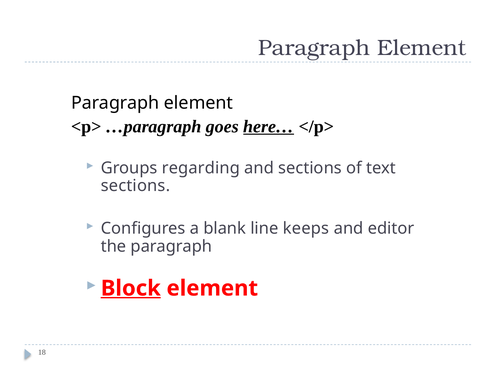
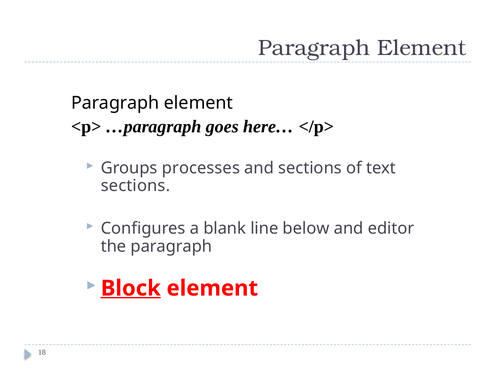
here… underline: present -> none (269, 127)
regarding: regarding -> processes (201, 168)
keeps: keeps -> below (306, 228)
